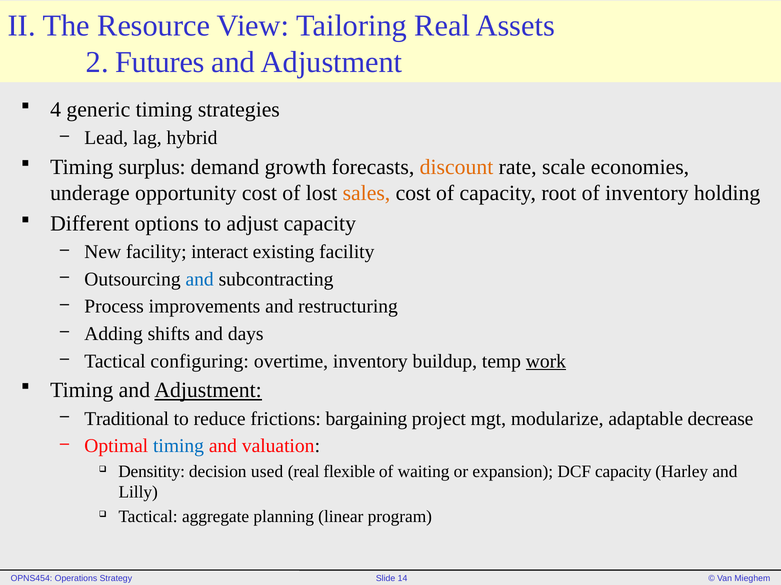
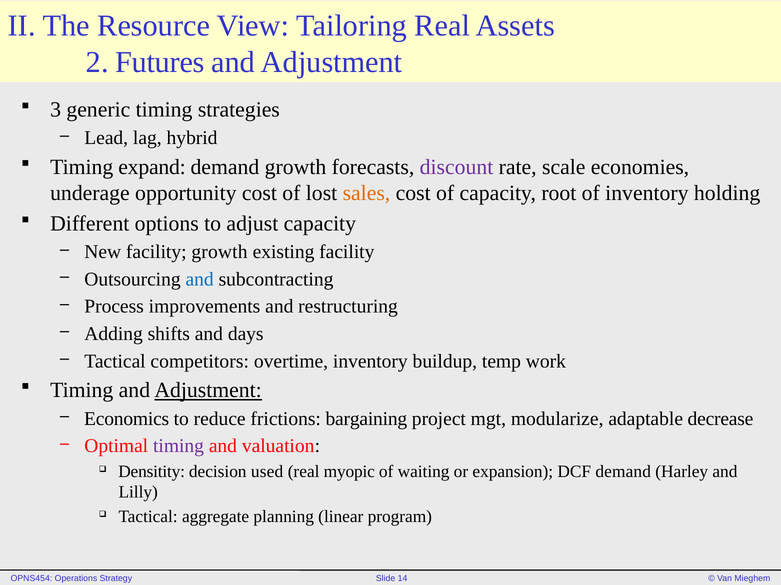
4: 4 -> 3 (56, 110)
surplus: surplus -> expand (152, 167)
discount colour: orange -> purple (456, 167)
facility interact: interact -> growth (220, 252)
configuring: configuring -> competitors (200, 362)
work underline: present -> none (546, 362)
Traditional: Traditional -> Economics (127, 419)
timing colour: blue -> purple (179, 447)
flexible: flexible -> myopic (349, 472)
DCF capacity: capacity -> demand (623, 472)
